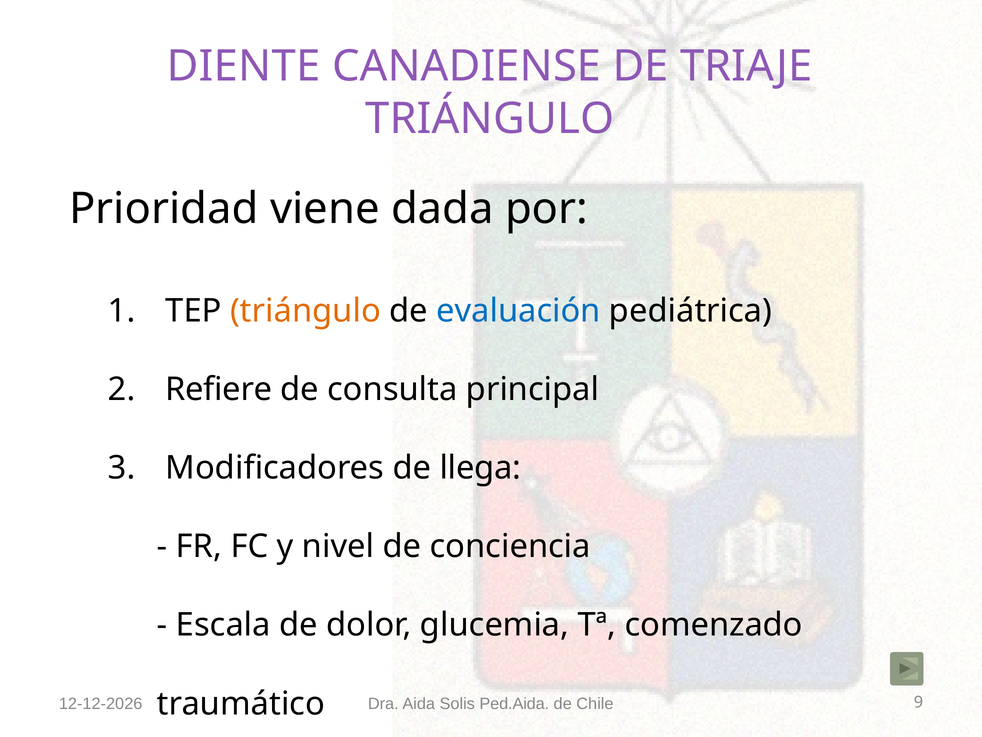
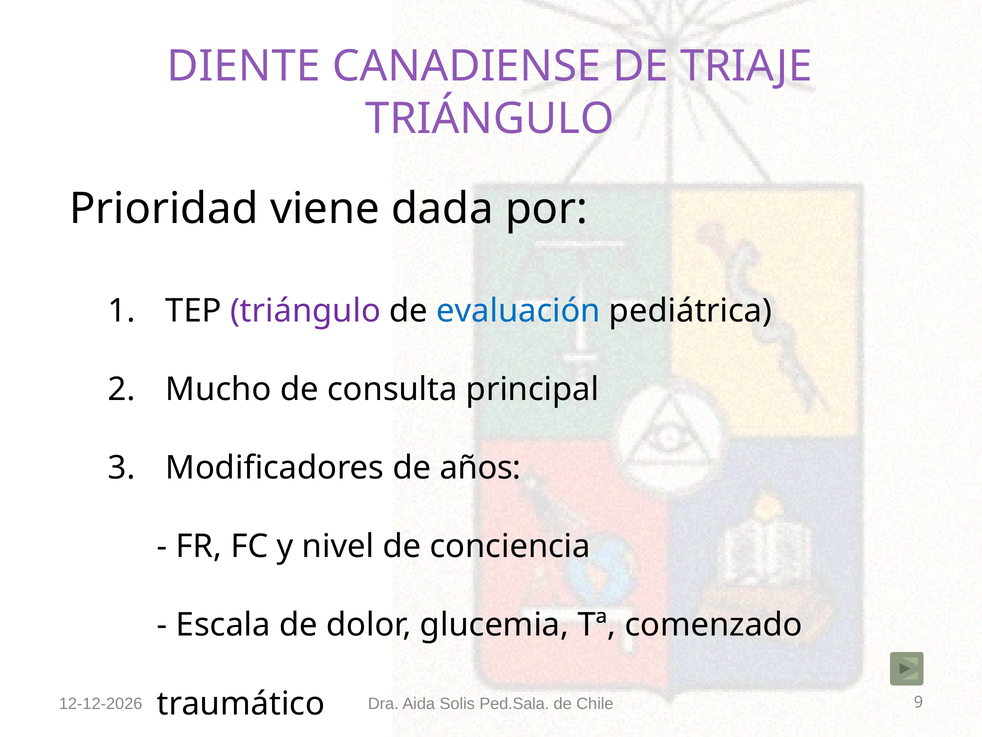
triángulo colour: orange -> purple (305, 311)
Refiere: Refiere -> Mucho (218, 389)
llega: llega -> años (480, 468)
Ped.Aida: Ped.Aida -> Ped.Sala (514, 703)
